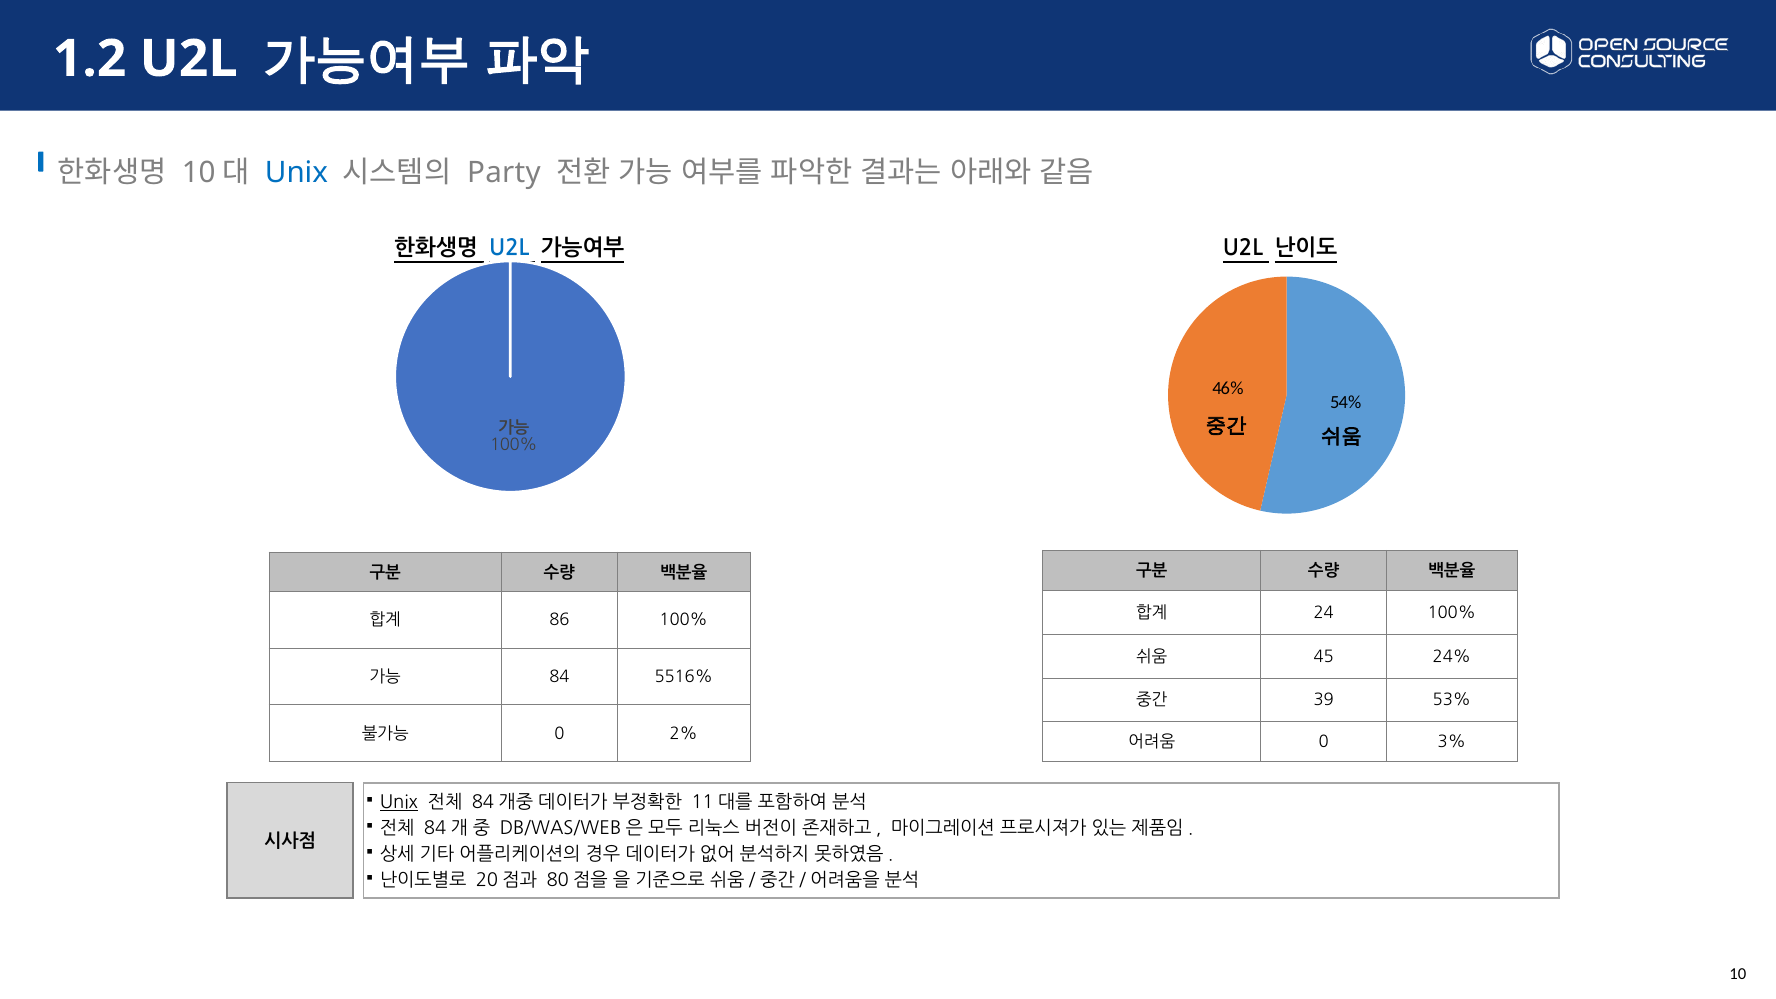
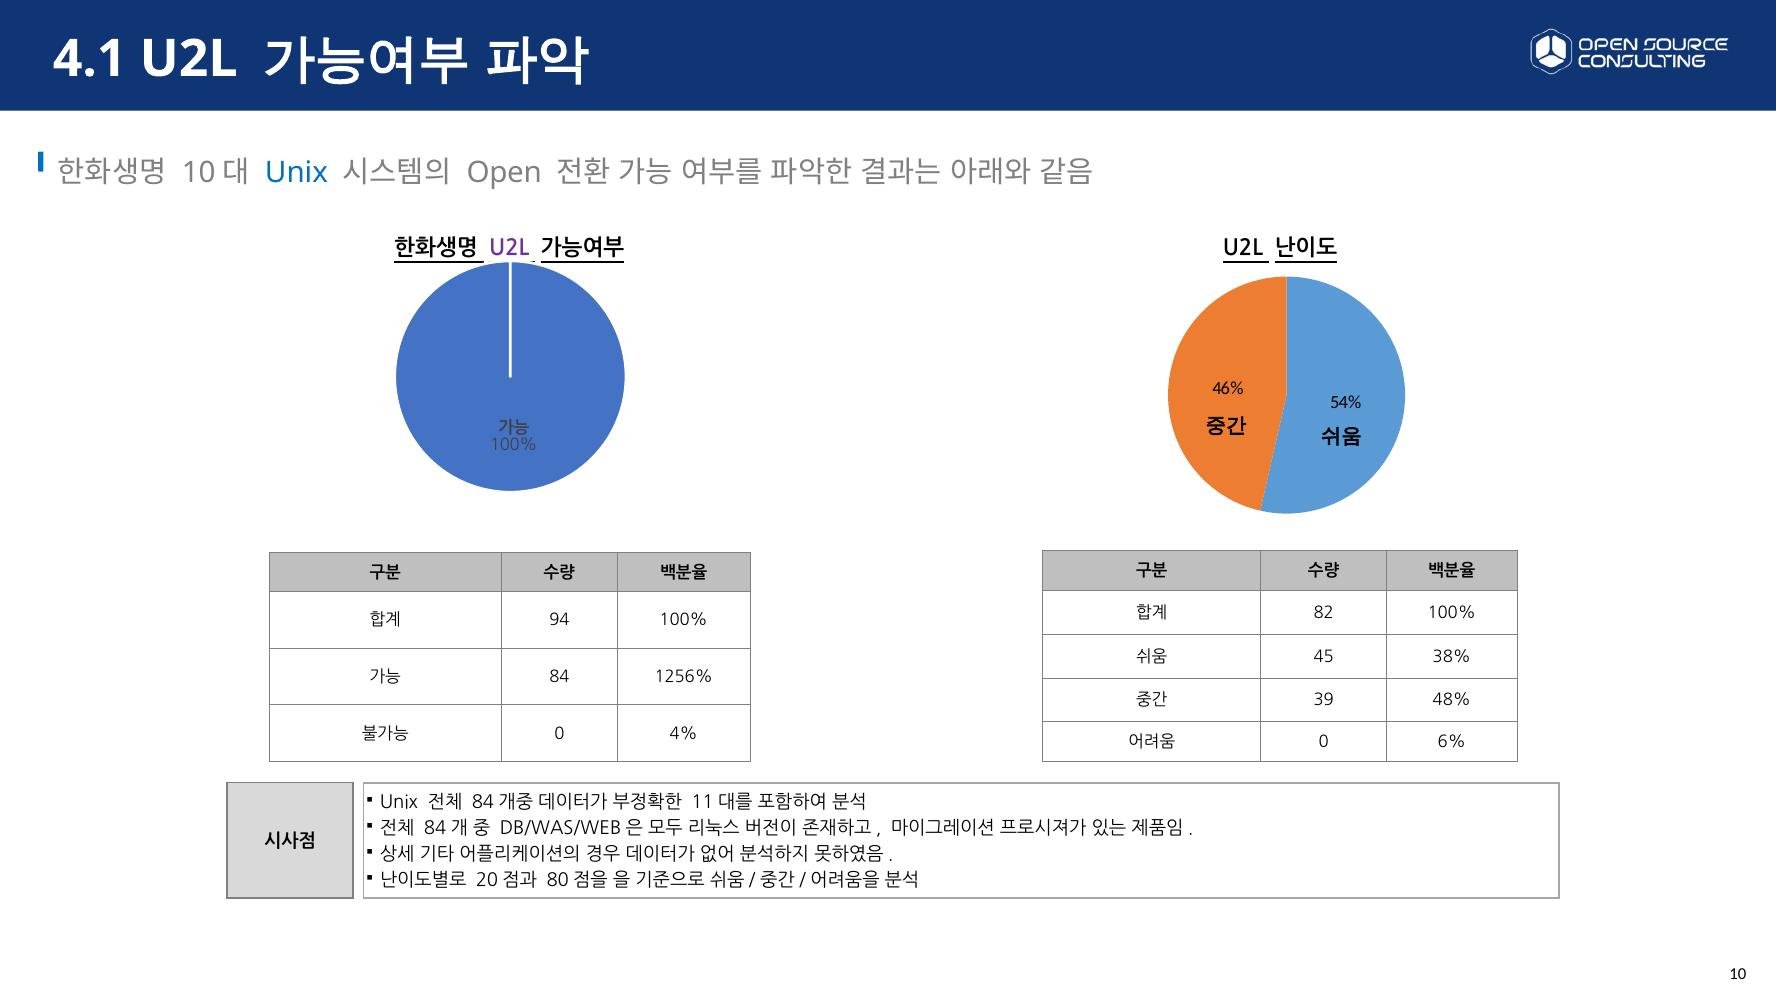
1.2: 1.2 -> 4.1 (90, 59)
Party: Party -> Open (504, 172)
U2L colour: blue -> purple (509, 248)
24: 24 -> 82 (1324, 613)
86: 86 -> 94 (559, 620)
24%: 24% -> 38% (1452, 657)
5516%: 5516% -> 1256% (684, 677)
53%: 53% -> 48% (1452, 700)
2%: 2% -> 4% (684, 734)
3%: 3% -> 6% (1452, 742)
Unix underline: present -> none (399, 803)
